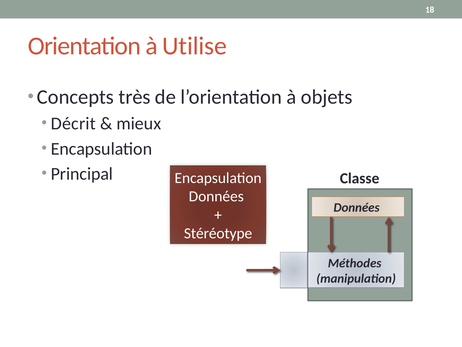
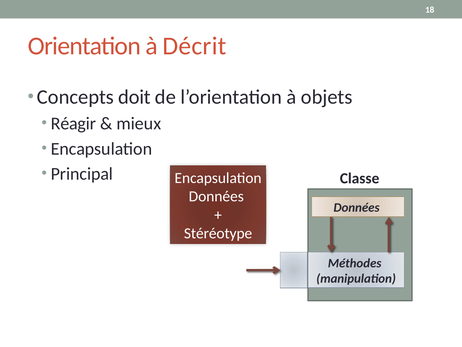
Utilise: Utilise -> Décrit (194, 46)
très: très -> doit (135, 97)
Décrit: Décrit -> Réagir (73, 123)
